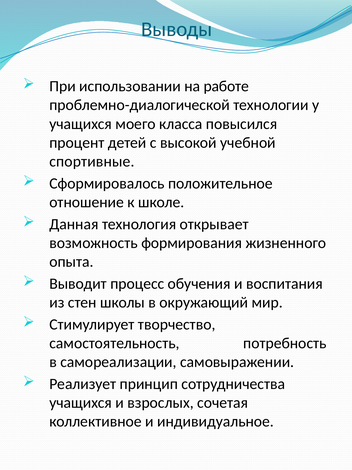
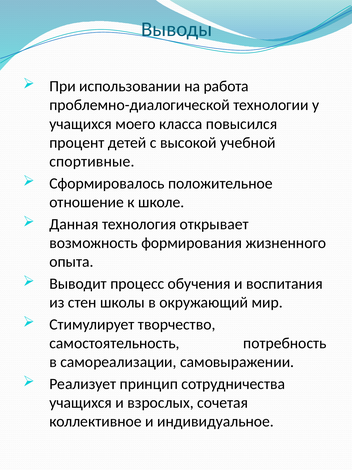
работе: работе -> работа (226, 86)
